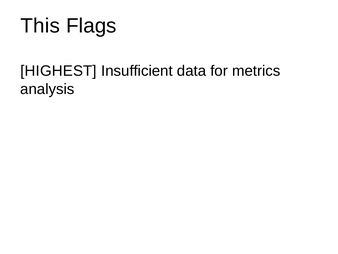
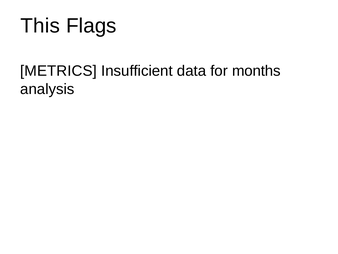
HIGHEST: HIGHEST -> METRICS (59, 71)
metrics: metrics -> months (256, 71)
